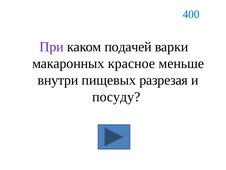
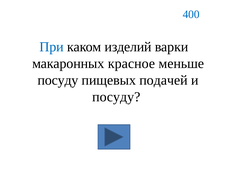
При colour: purple -> blue (52, 47)
подачей: подачей -> изделий (128, 47)
внутри: внутри -> посуду (58, 80)
разрезая: разрезая -> подачей (163, 80)
